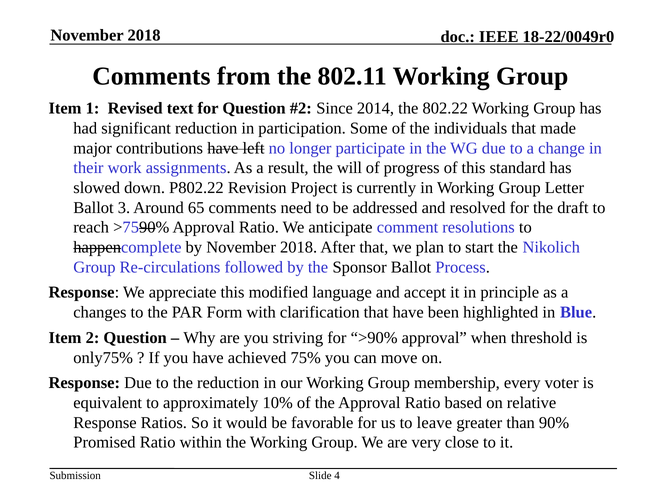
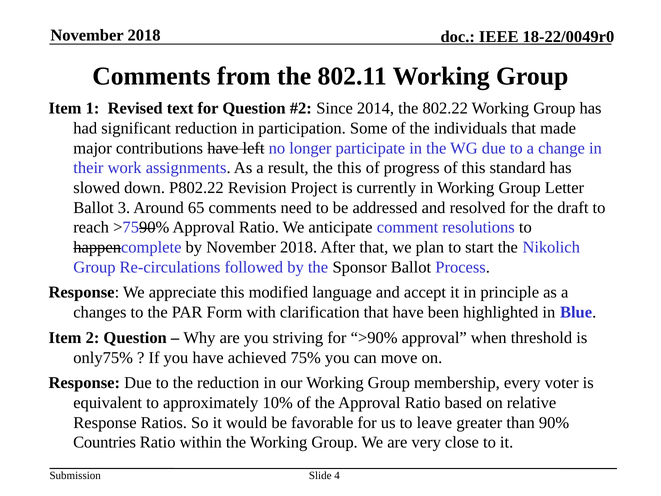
the will: will -> this (349, 168)
Promised: Promised -> Countries (105, 442)
